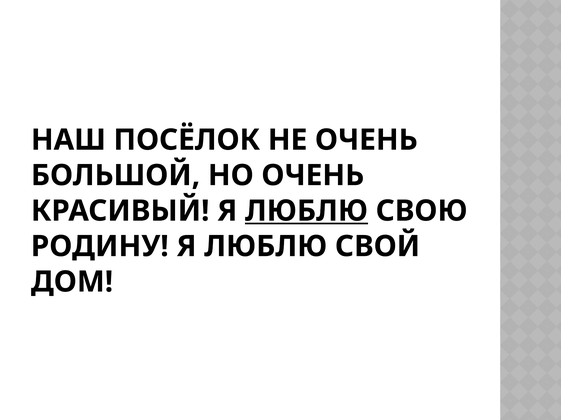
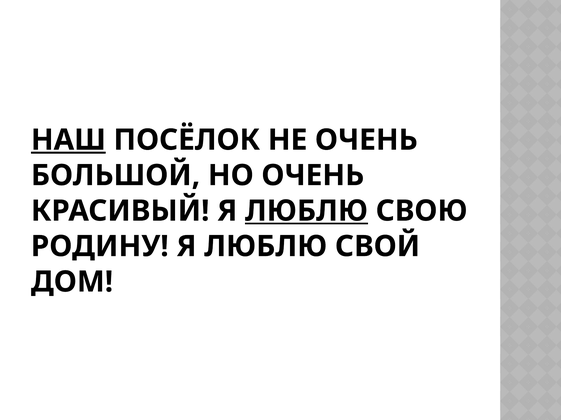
НАШ underline: none -> present (68, 140)
